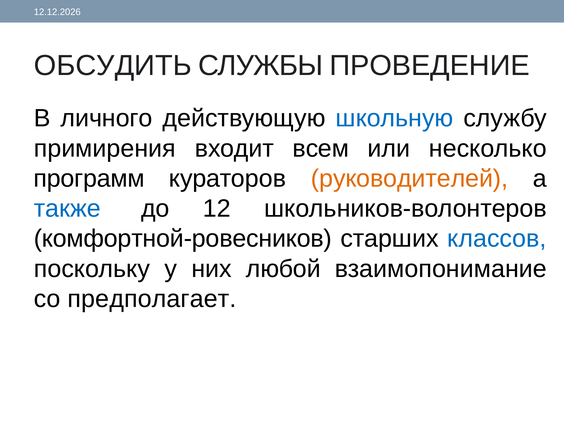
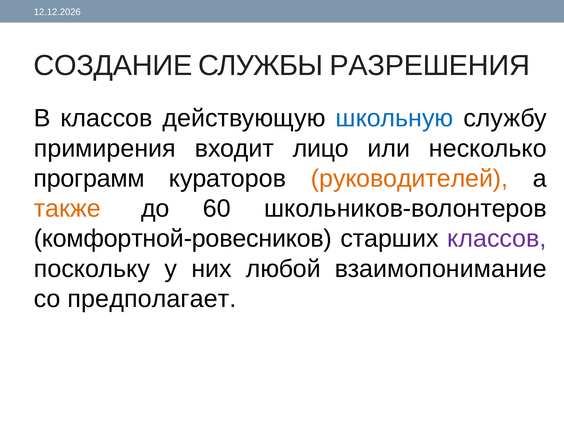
ОБСУДИТЬ: ОБСУДИТЬ -> СОЗДАНИЕ (113, 65)
ПРОВЕДЕНИЕ: ПРОВЕДЕНИЕ -> РАЗРЕШЕНИЯ (430, 65)
В личного: личного -> классов (107, 118)
всем: всем -> лицо (321, 148)
также colour: blue -> orange (67, 209)
12: 12 -> 60 (217, 209)
классов colour: blue -> purple (497, 239)
